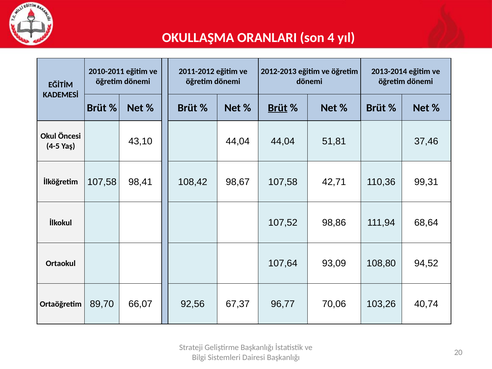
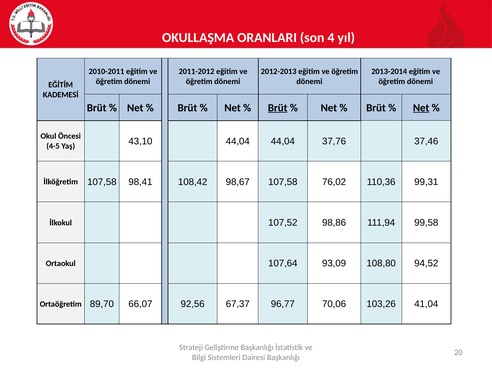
Net underline: none -> present (421, 108)
51,81: 51,81 -> 37,76 (334, 141)
42,71: 42,71 -> 76,02 (334, 182)
68,64: 68,64 -> 99,58 (426, 223)
40,74: 40,74 -> 41,04 (426, 304)
